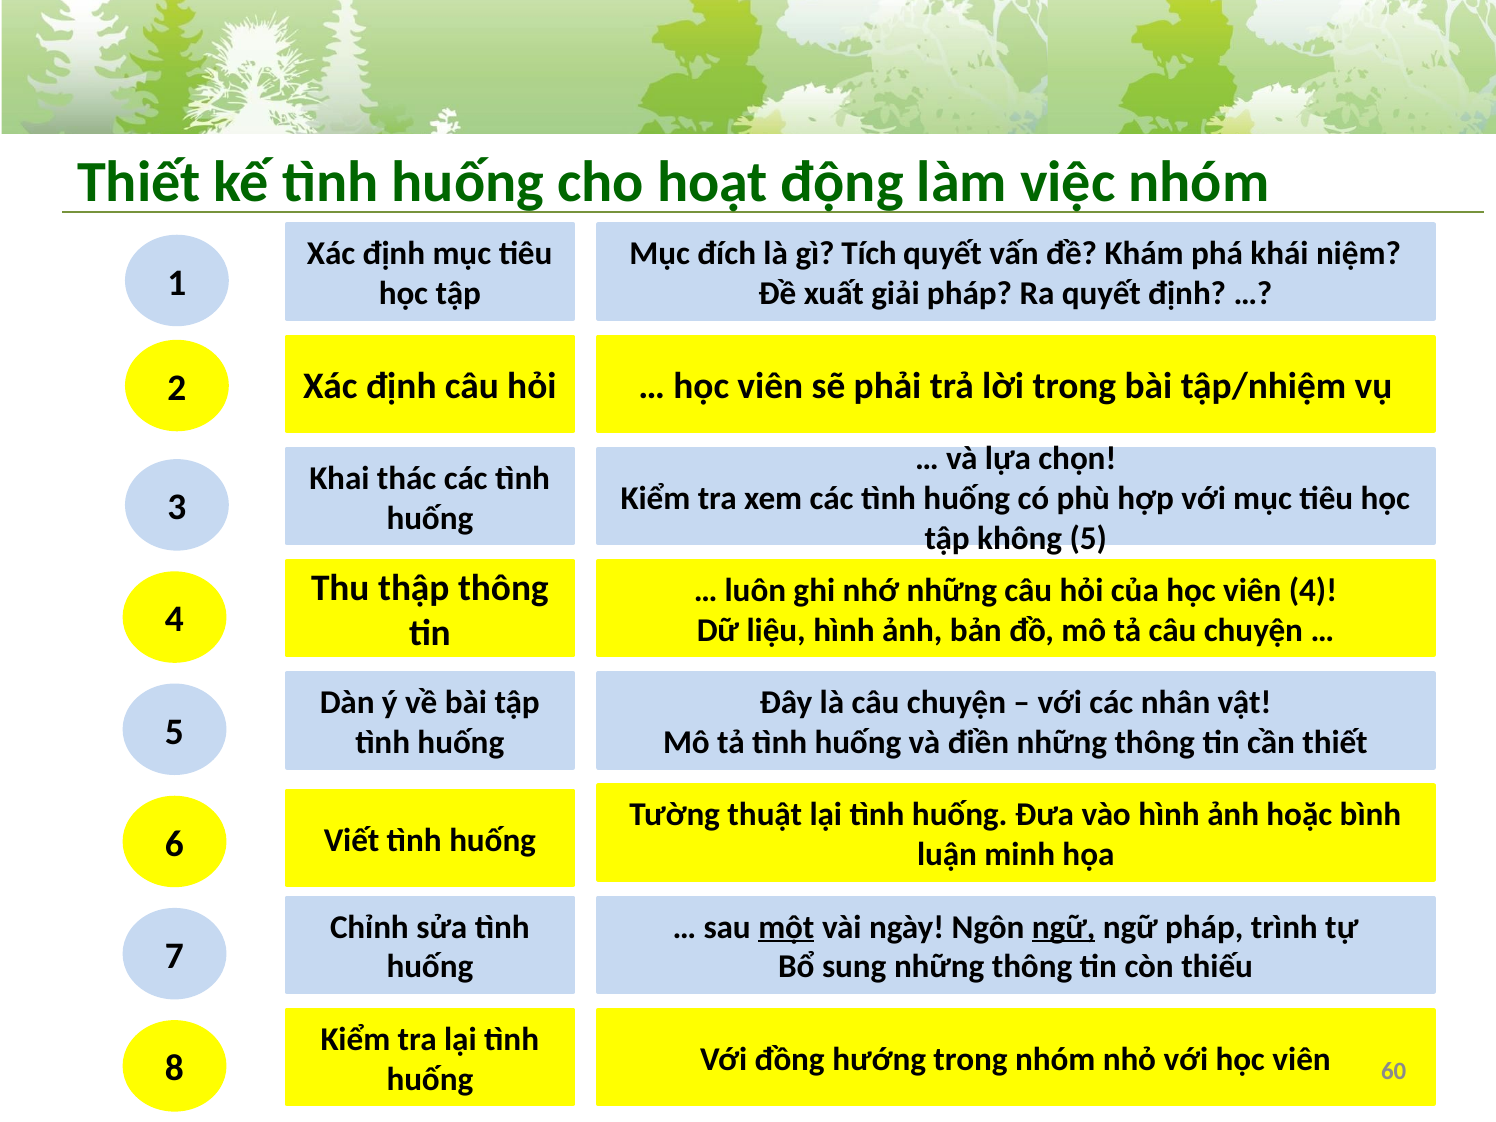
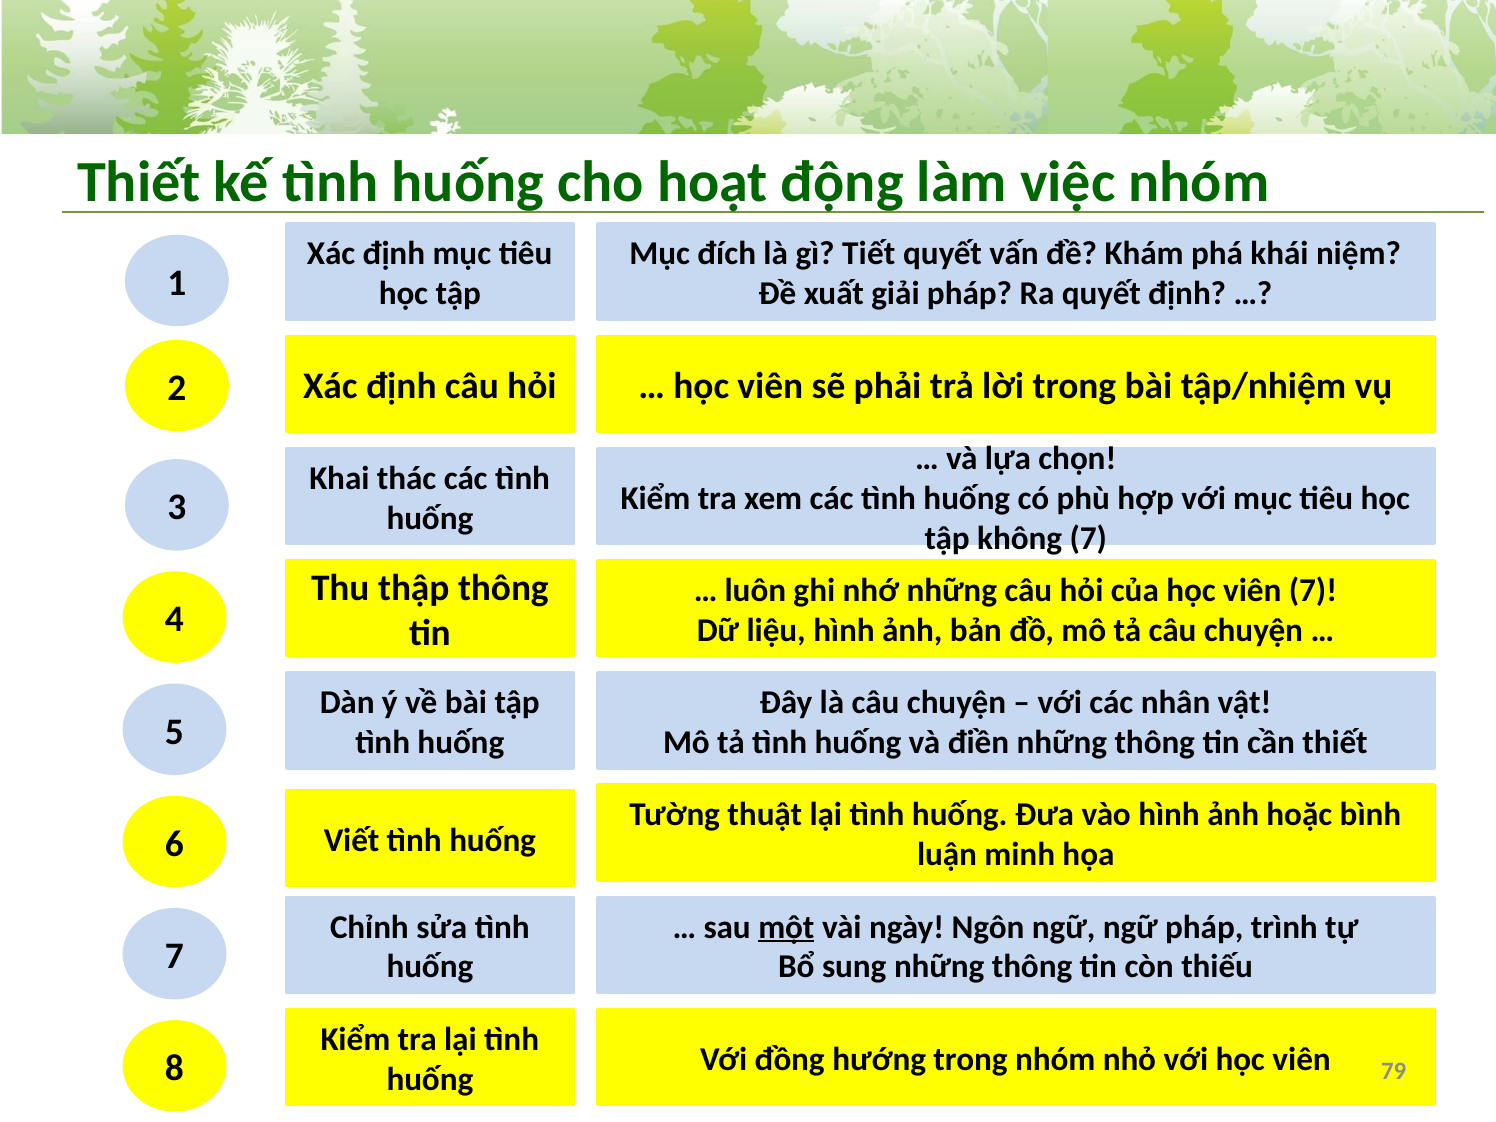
Tích: Tích -> Tiết (869, 254)
không 5: 5 -> 7 (1088, 538)
viên 4: 4 -> 7 (1313, 591)
ngữ underline: present -> none (1064, 927)
60: 60 -> 79 (1394, 1071)
